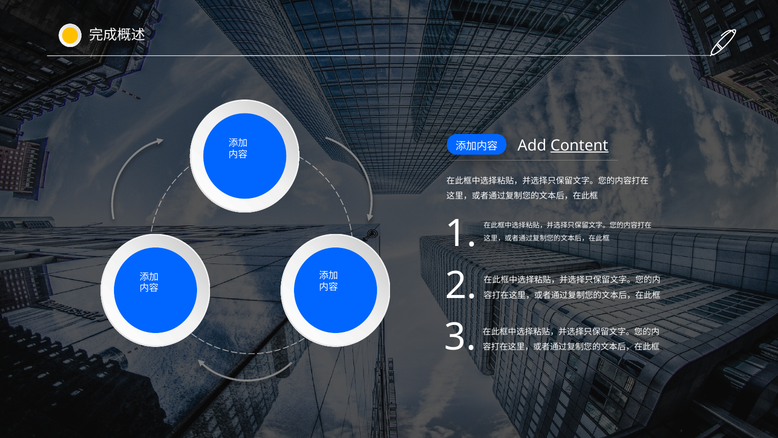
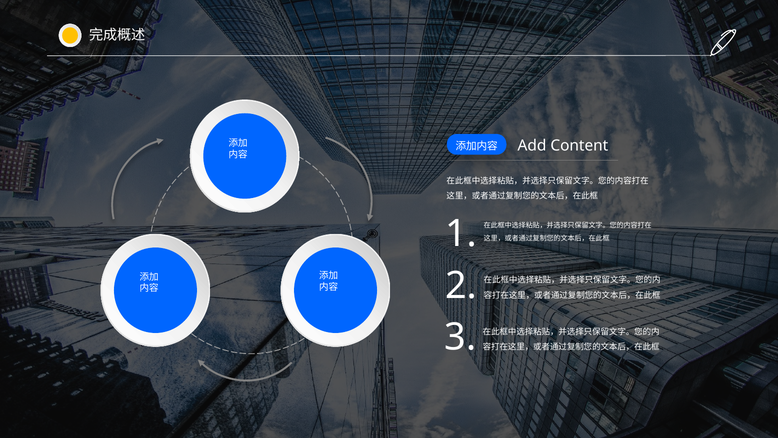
Content underline: present -> none (579, 145)
